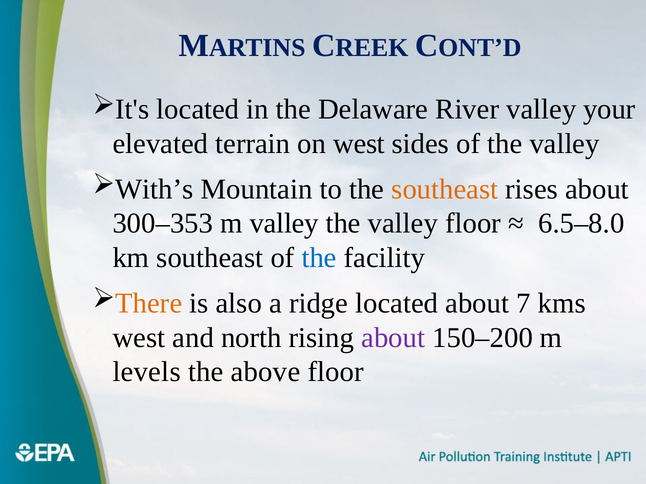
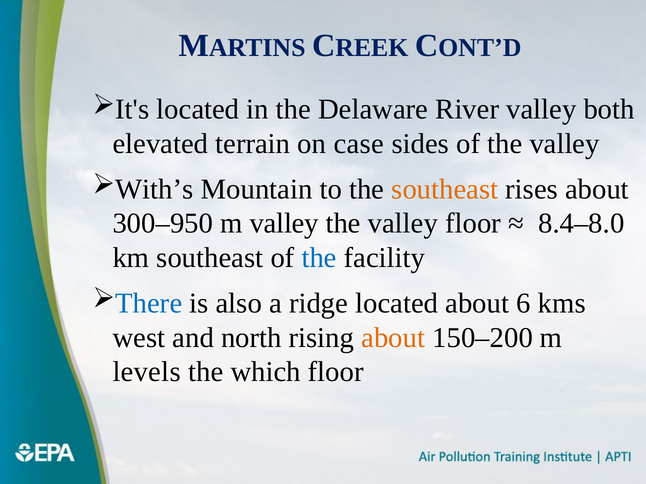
your: your -> both (609, 110)
on west: west -> case (359, 144)
300–353: 300–353 -> 300–950 (163, 224)
6.5–8.0: 6.5–8.0 -> 8.4–8.0 (581, 224)
There colour: orange -> blue (149, 303)
7: 7 -> 6 (523, 303)
about colour: purple -> orange (393, 338)
above: above -> which (266, 372)
